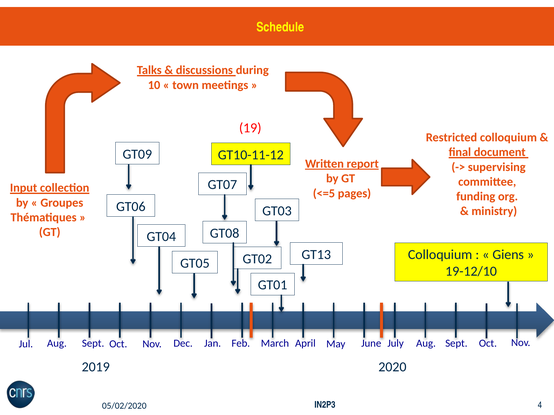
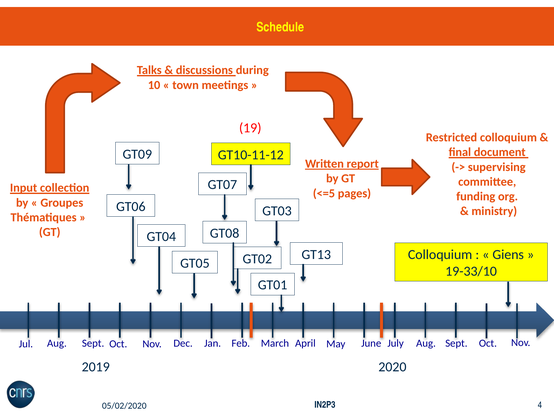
19-12/10: 19-12/10 -> 19-33/10 (471, 272)
